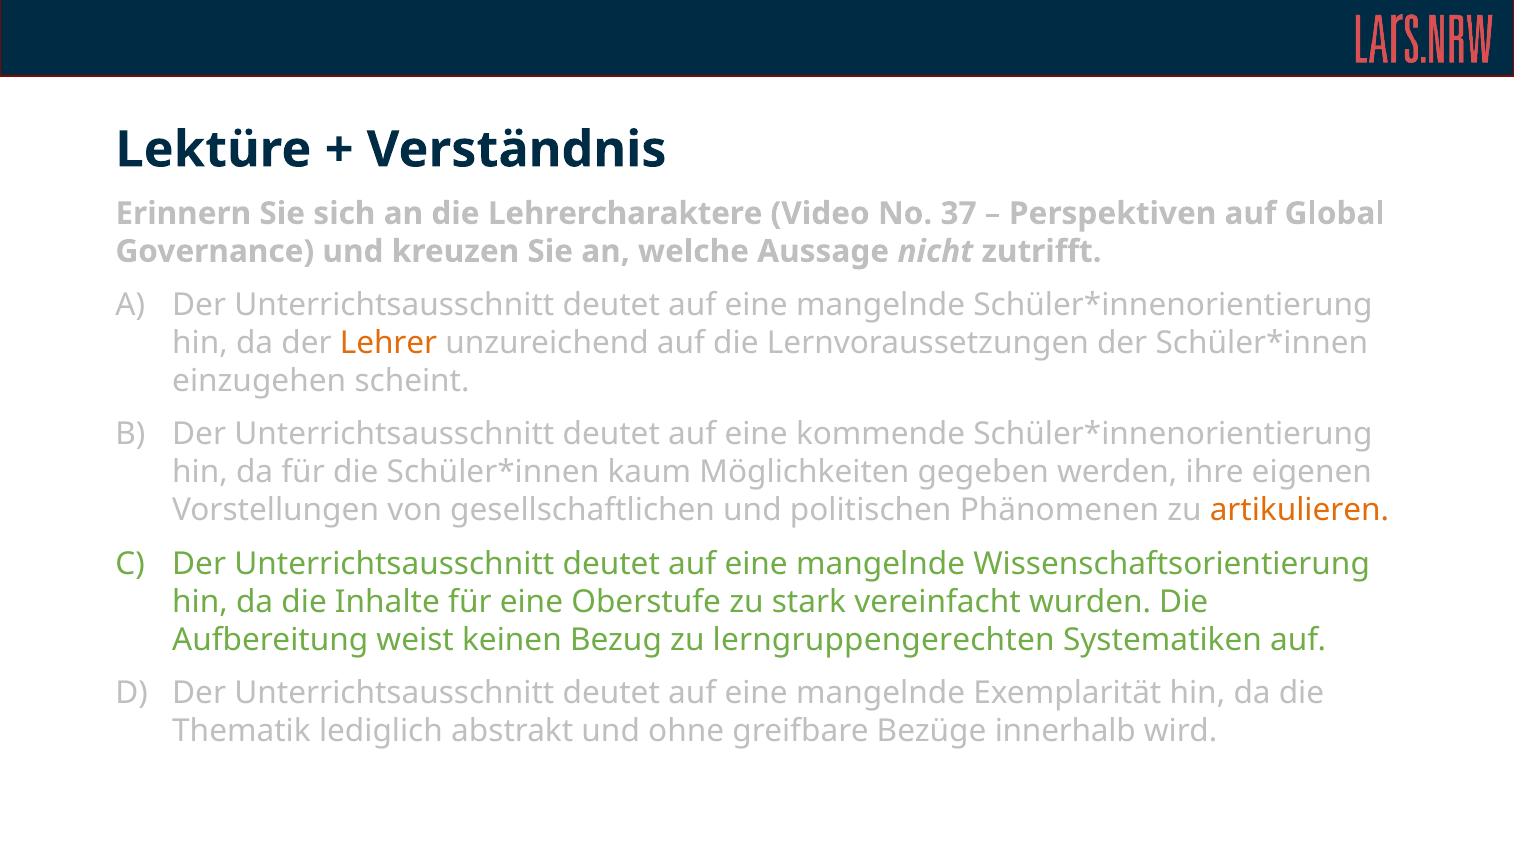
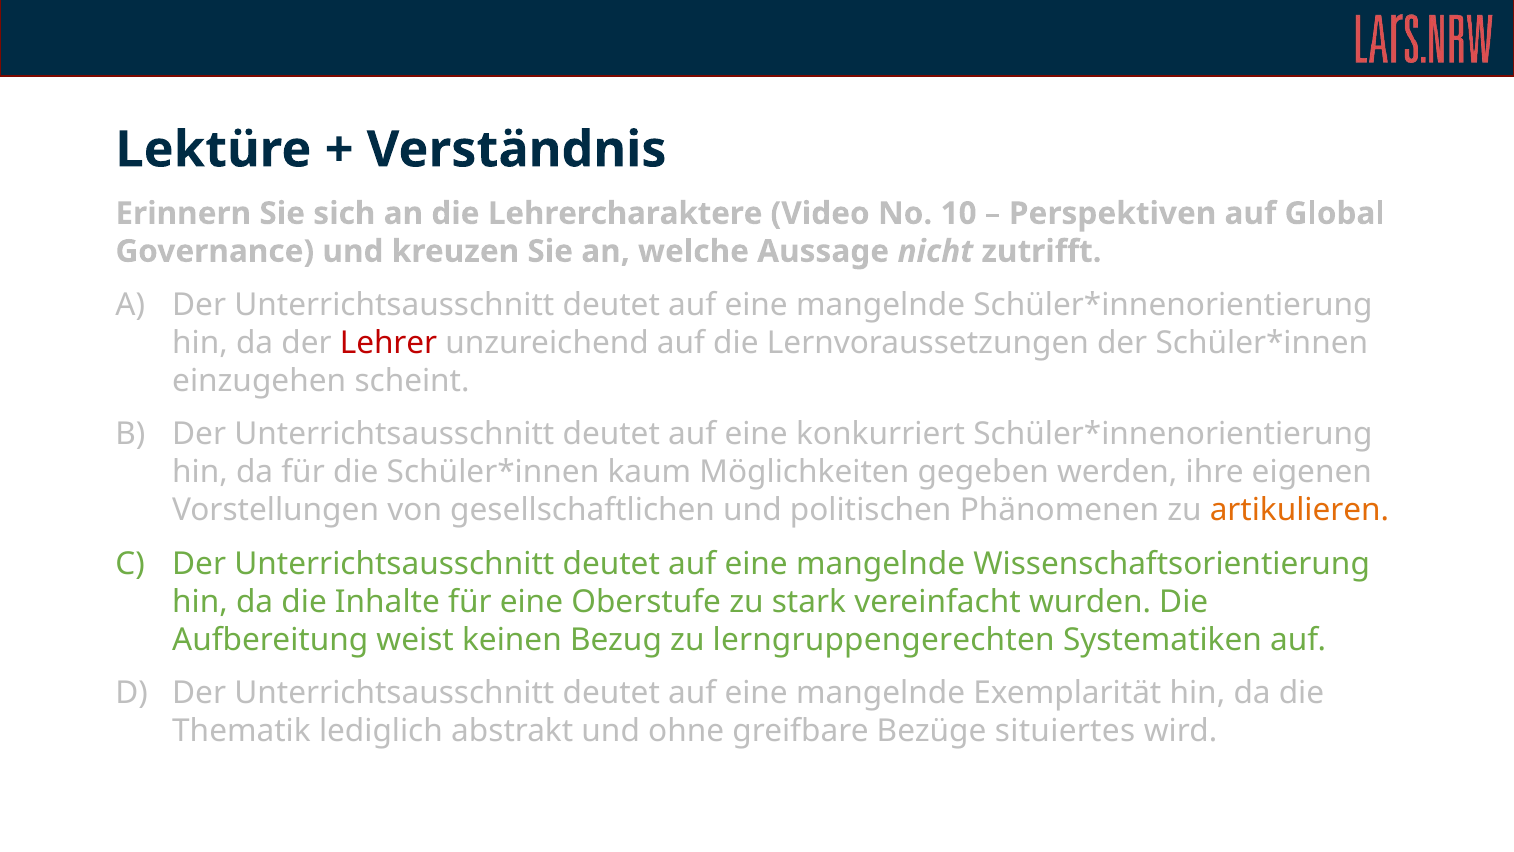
37: 37 -> 10 (959, 213)
Lehrer colour: orange -> red (389, 343)
kommende: kommende -> konkurriert (881, 434)
innerhalb: innerhalb -> situiertes (1065, 731)
